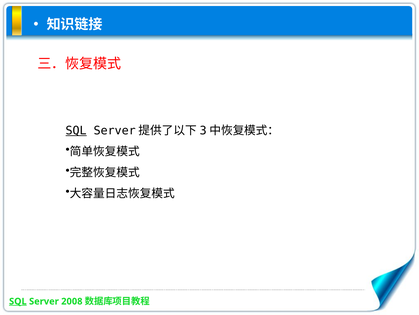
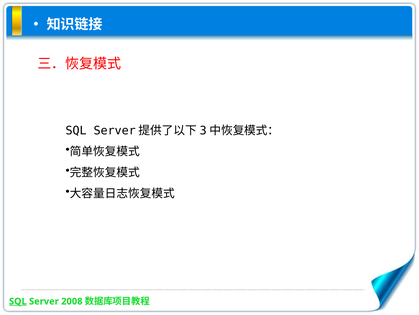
SQL underline: present -> none (76, 130)
